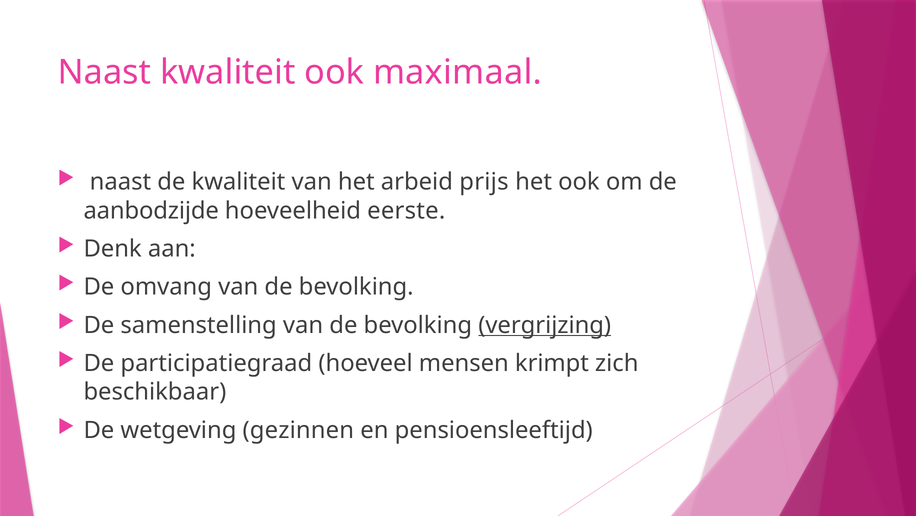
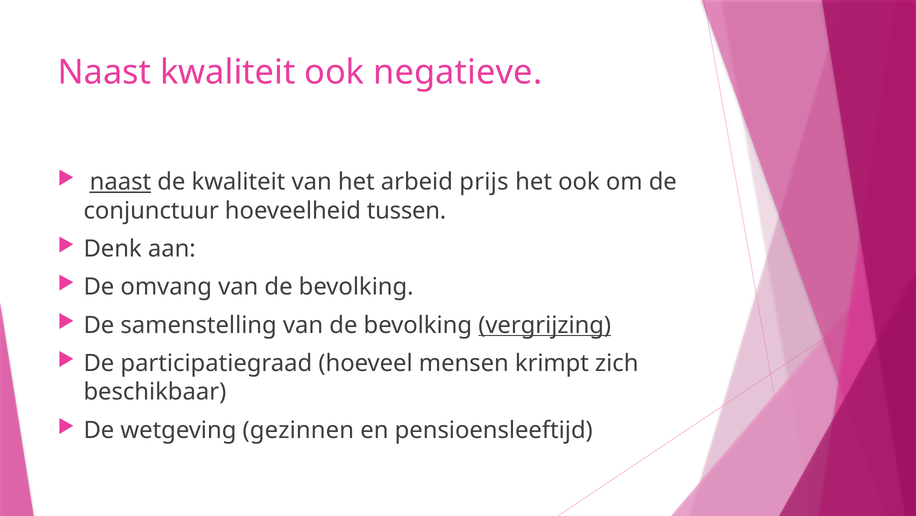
maximaal: maximaal -> negatieve (458, 72)
naast underline: none -> present (120, 182)
aanbodzijde: aanbodzijde -> conjunctuur (151, 210)
eerste: eerste -> tussen (407, 210)
